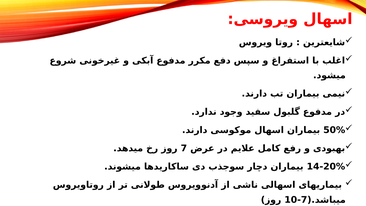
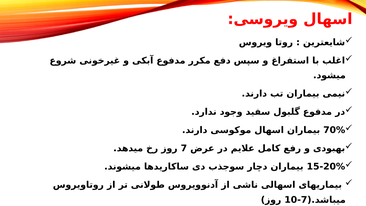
50%: 50% -> 70% (334, 130)
14-20%: 14-20% -> 15-20% (326, 167)
